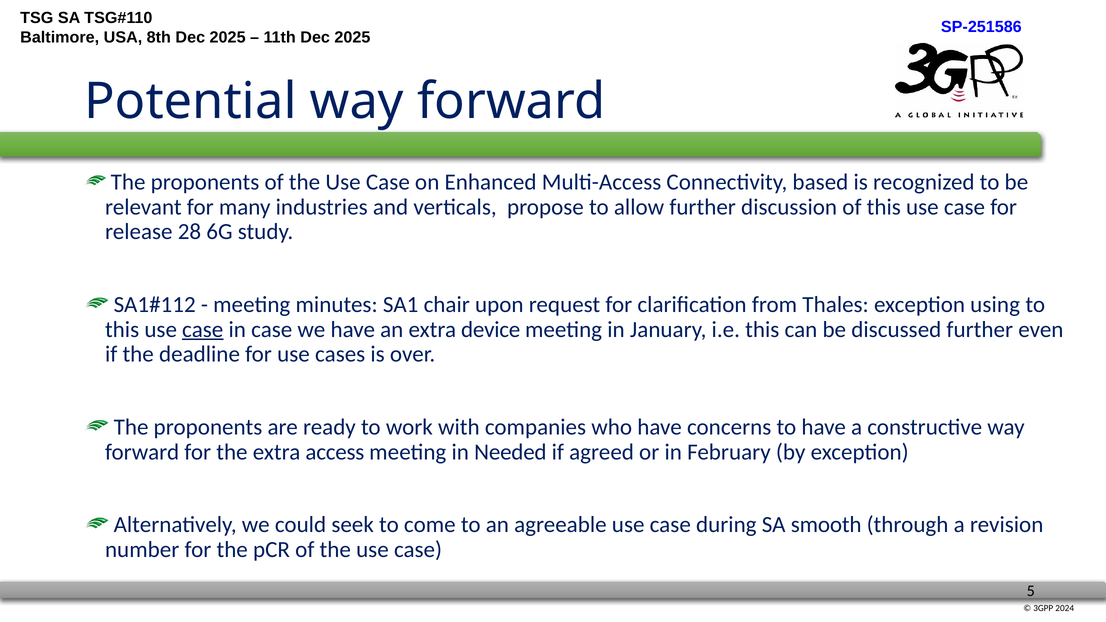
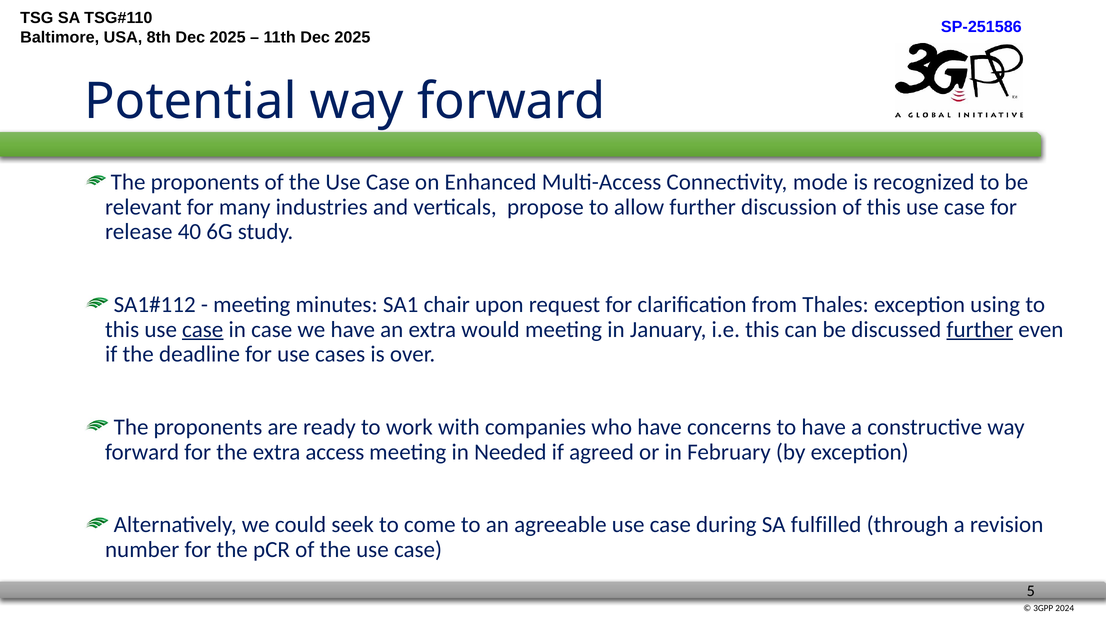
based: based -> mode (820, 182)
28: 28 -> 40 (189, 232)
device: device -> would (491, 330)
further underline: none -> present (980, 330)
smooth: smooth -> fulfilled (826, 525)
